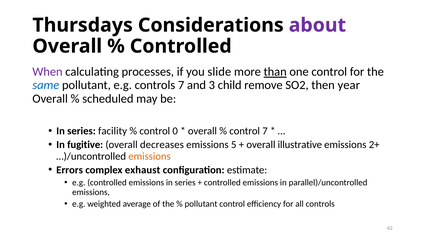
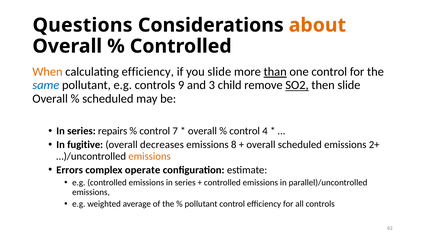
Thursdays: Thursdays -> Questions (83, 25)
about colour: purple -> orange (317, 25)
When colour: purple -> orange (47, 72)
calculating processes: processes -> efficiency (148, 72)
controls 7: 7 -> 9 (181, 85)
SO2 underline: none -> present (297, 85)
then year: year -> slide (349, 85)
facility: facility -> repairs (113, 131)
0: 0 -> 7 (175, 131)
control 7: 7 -> 4 (265, 131)
5: 5 -> 8 (234, 145)
overall illustrative: illustrative -> scheduled (300, 145)
exhaust: exhaust -> operate (143, 170)
